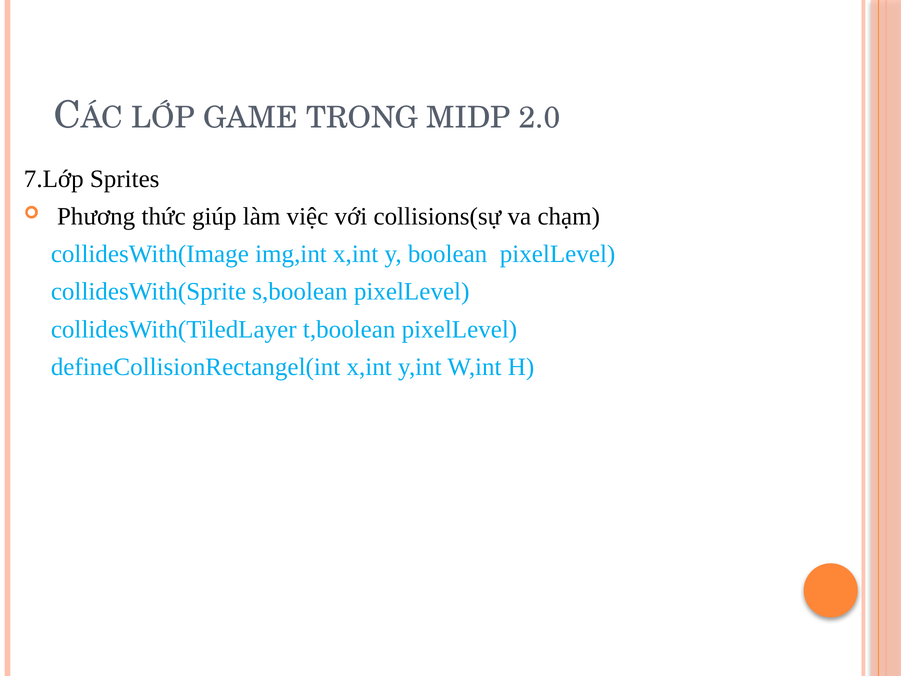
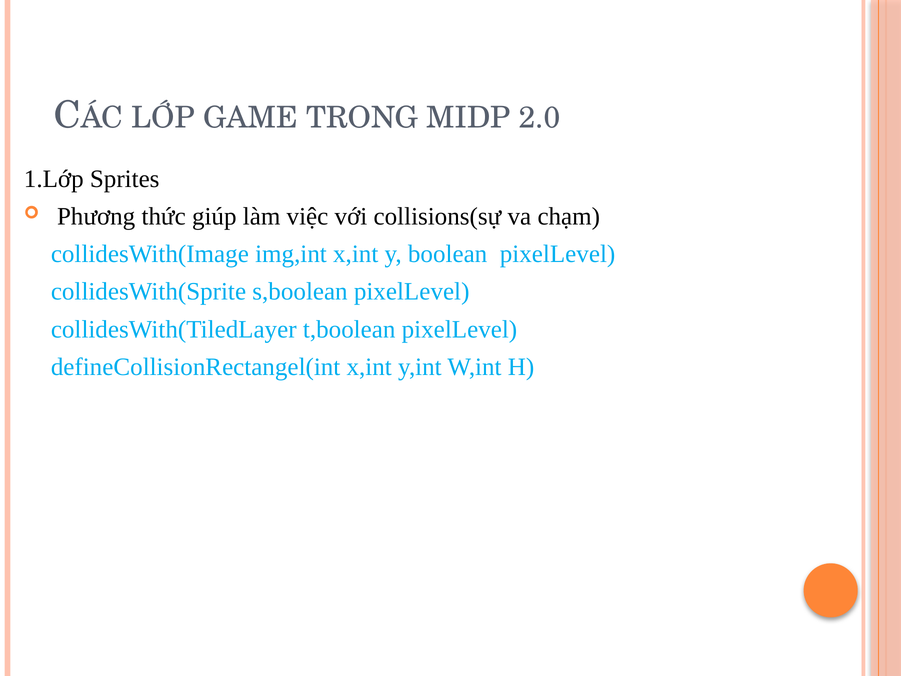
7.Lớp: 7.Lớp -> 1.Lớp (54, 179)
